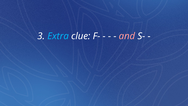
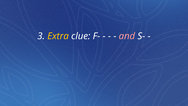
Extra colour: light blue -> yellow (58, 36)
